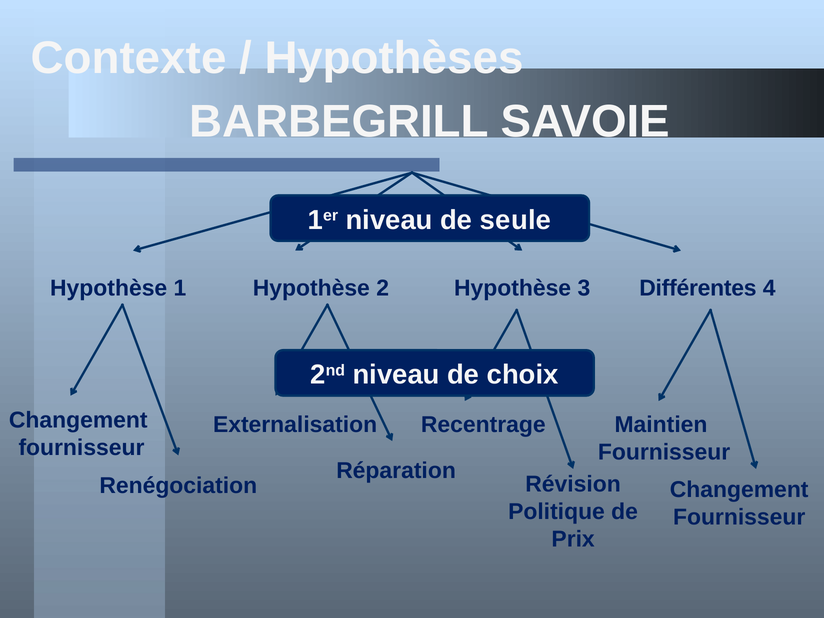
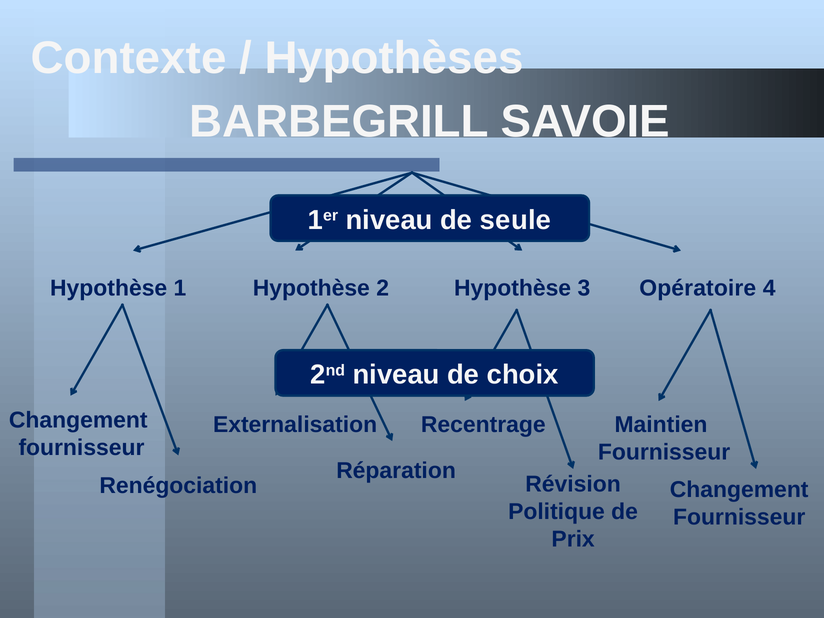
Différentes: Différentes -> Opératoire (698, 288)
